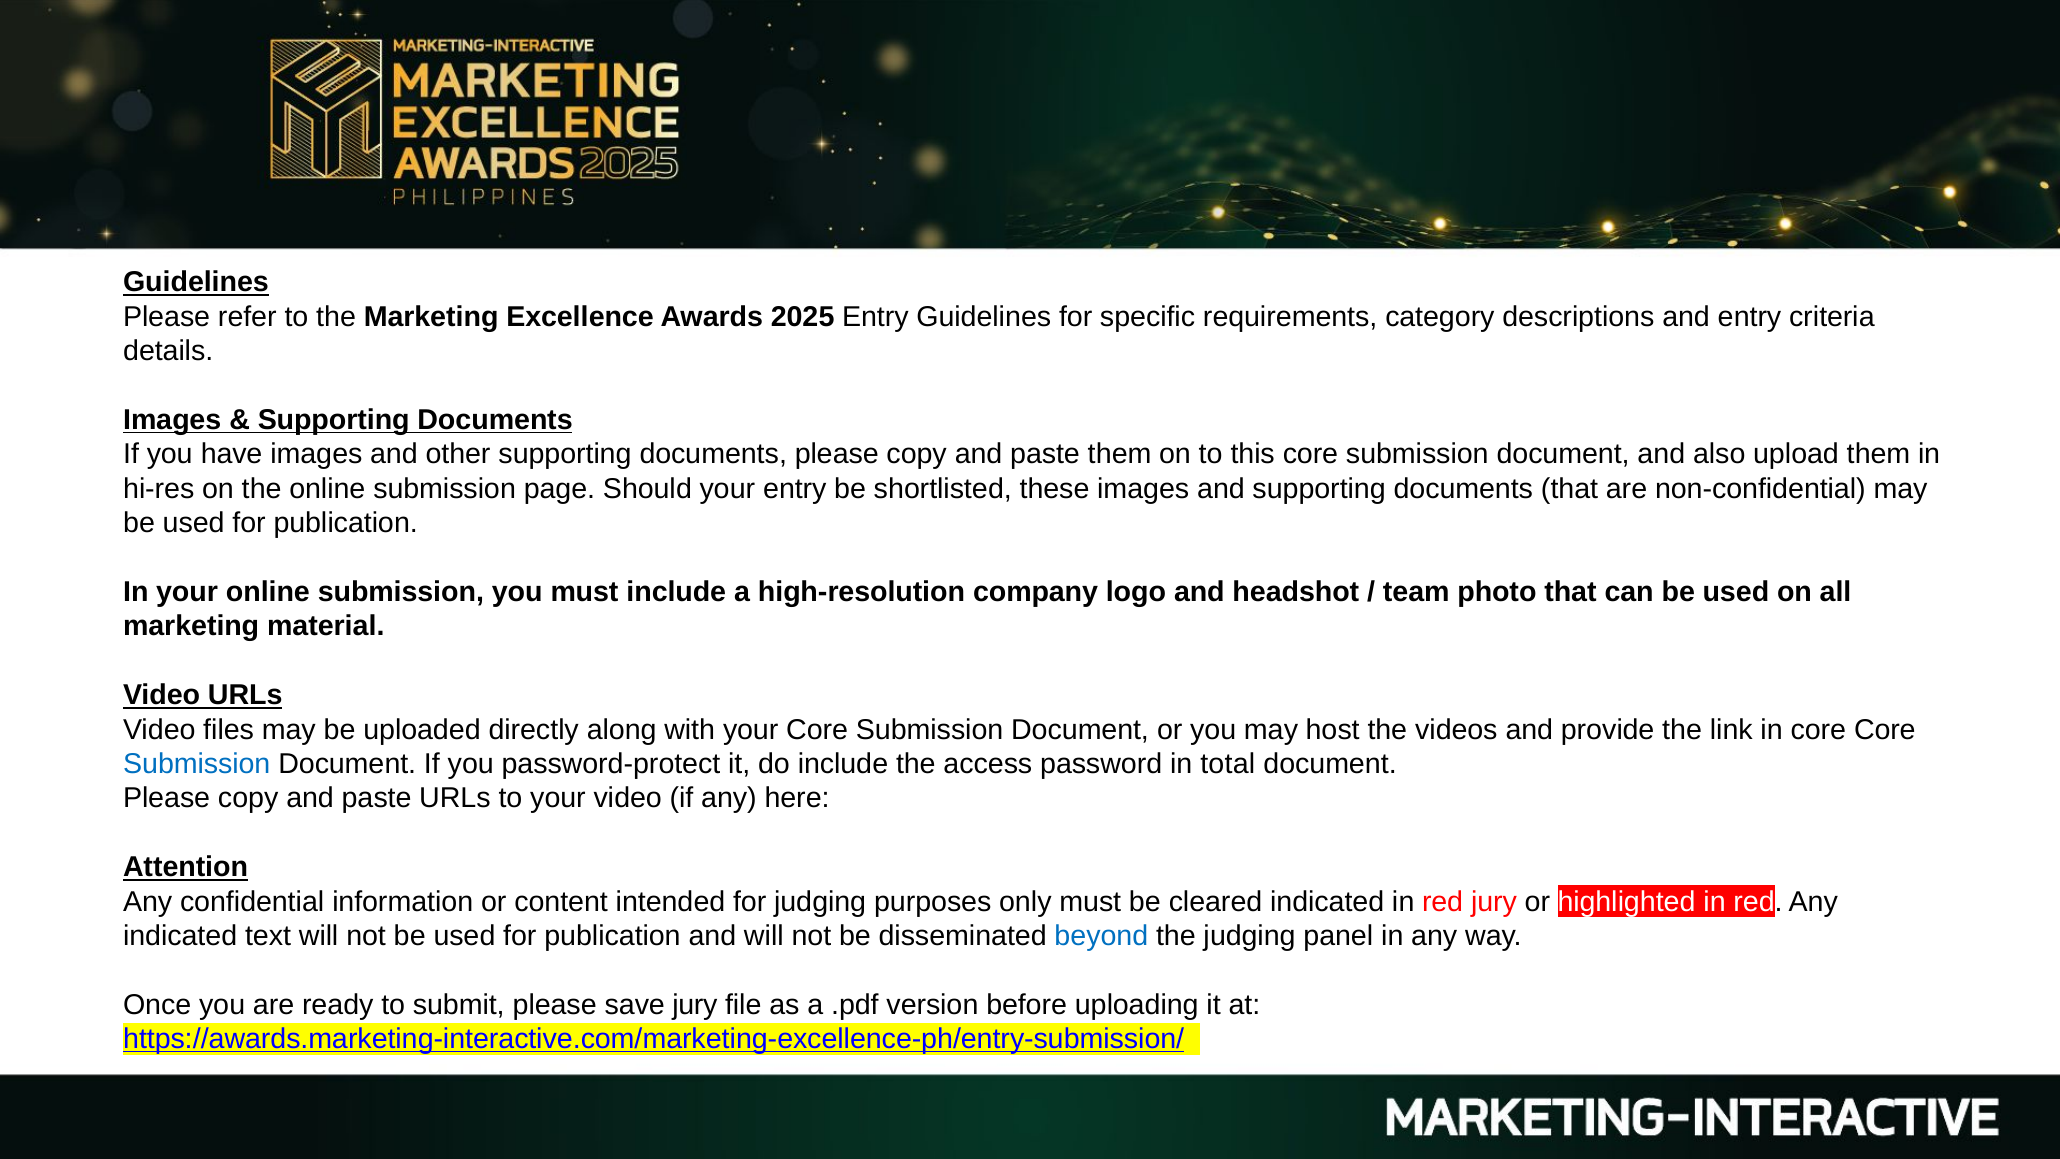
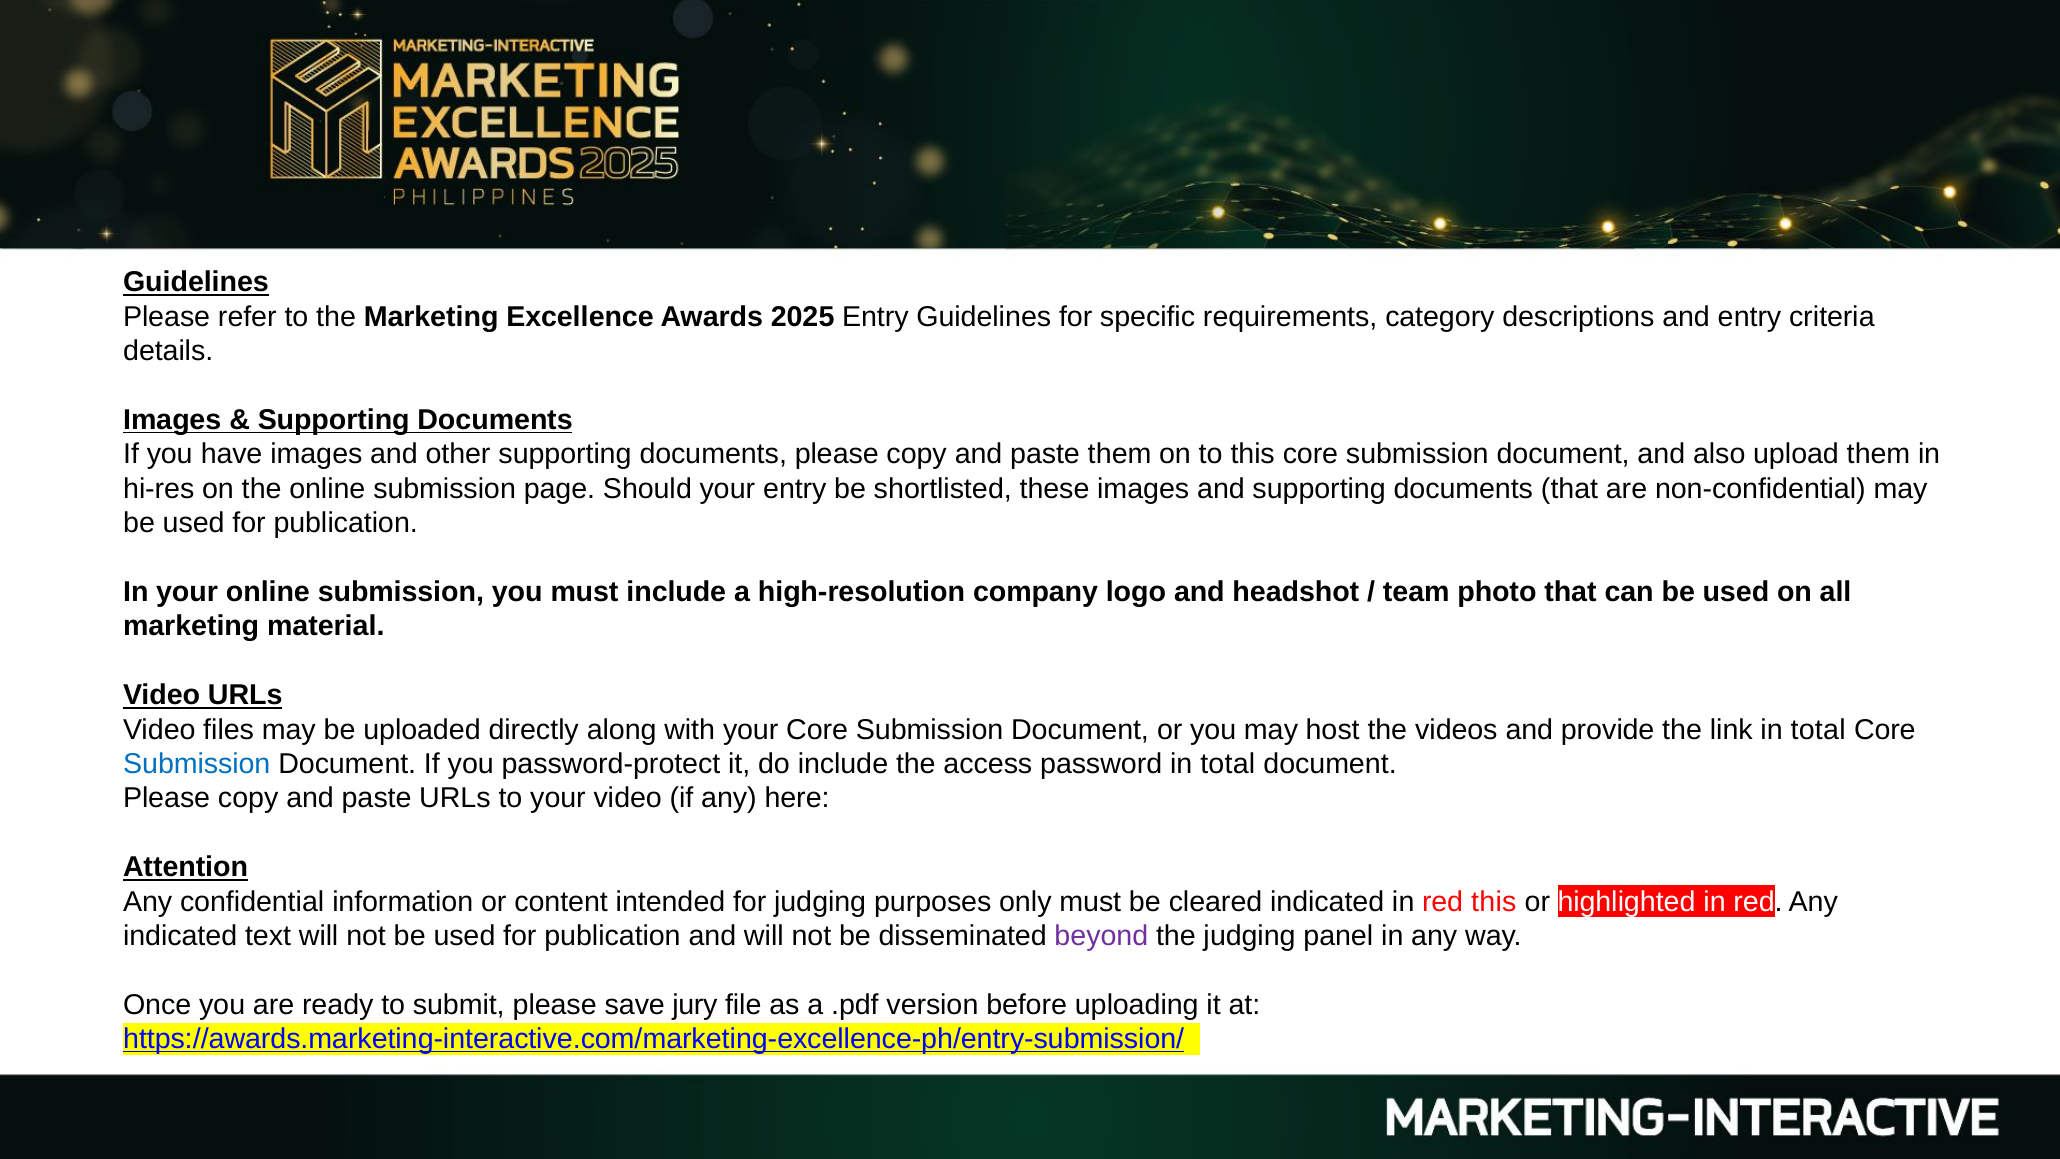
link in core: core -> total (1818, 729)
red jury: jury -> this (1494, 901)
beyond colour: blue -> purple (1101, 936)
